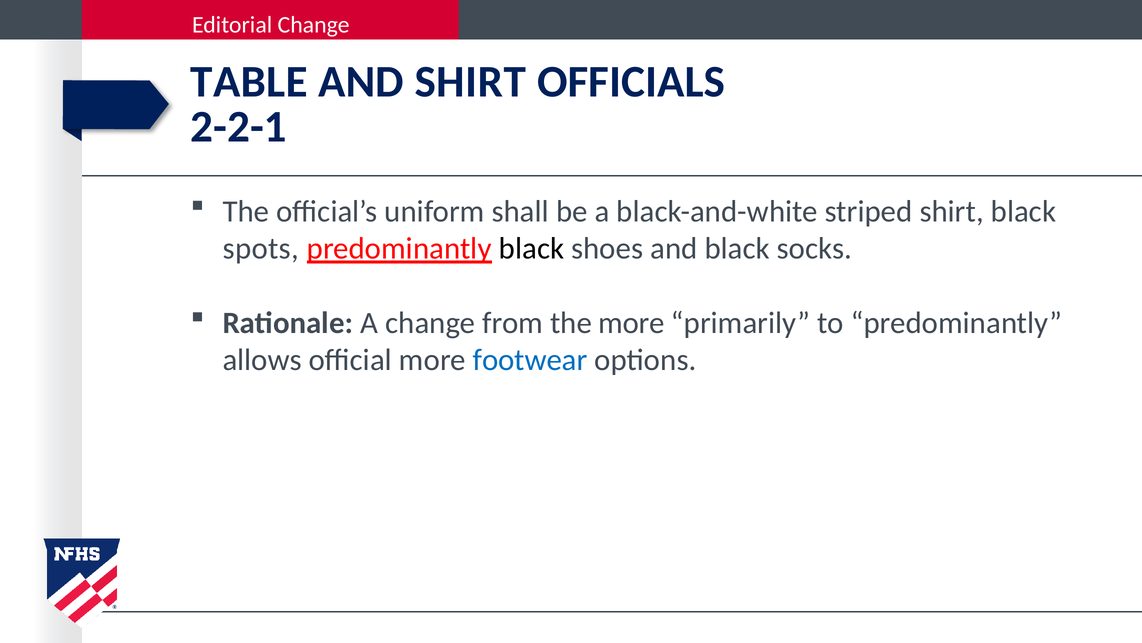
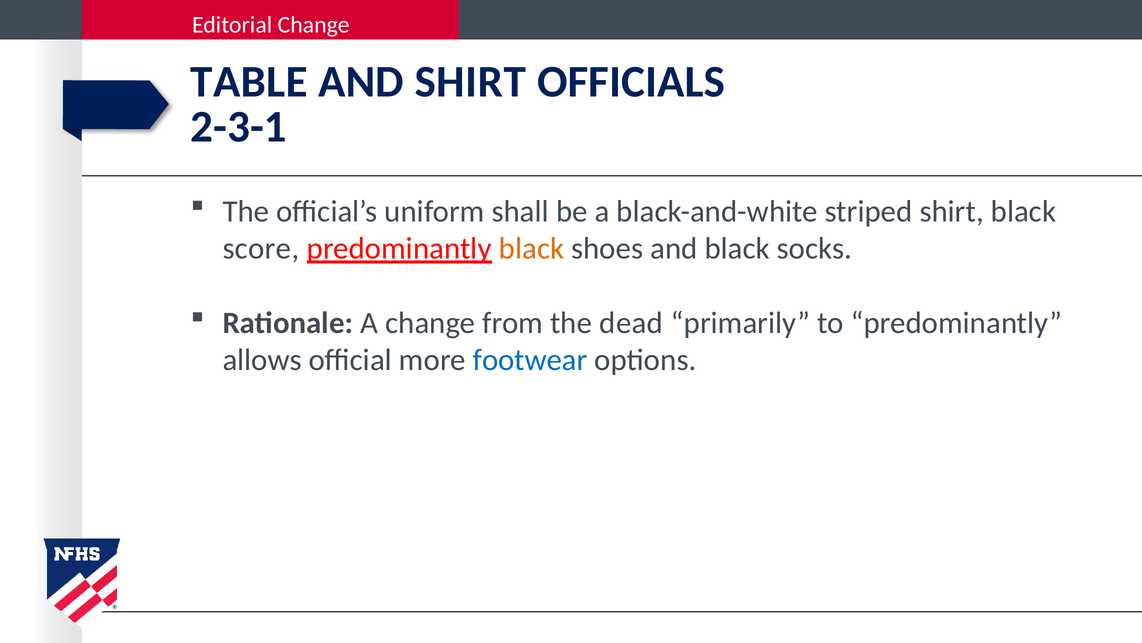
2-2-1: 2-2-1 -> 2-3-1 (239, 127)
spots: spots -> score (261, 248)
black colour: black -> orange (532, 248)
the more: more -> dead (631, 323)
